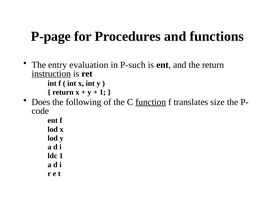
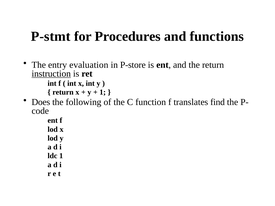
P-page: P-page -> P-stmt (51, 36)
P-such: P-such -> P-store (133, 65)
function underline: present -> none (151, 102)
size: size -> find (218, 102)
